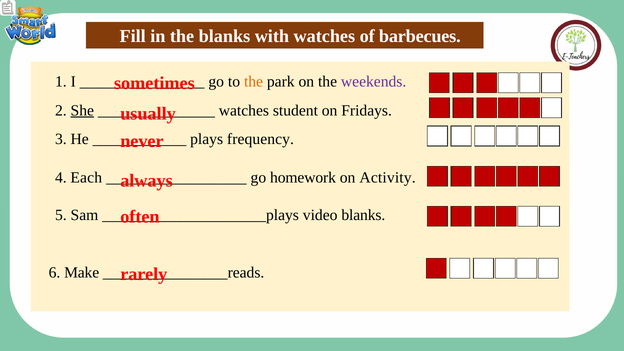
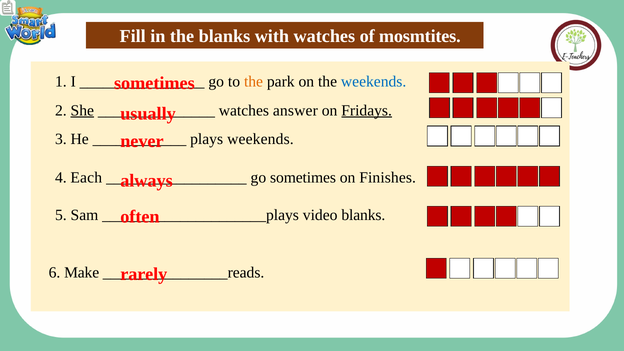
barbecues: barbecues -> mosmtites (420, 36)
weekends colour: purple -> blue (374, 82)
student: student -> answer (295, 110)
Fridays underline: none -> present (367, 110)
plays frequency: frequency -> weekends (260, 139)
go homework: homework -> sometimes (303, 177)
Activity: Activity -> Finishes (388, 177)
